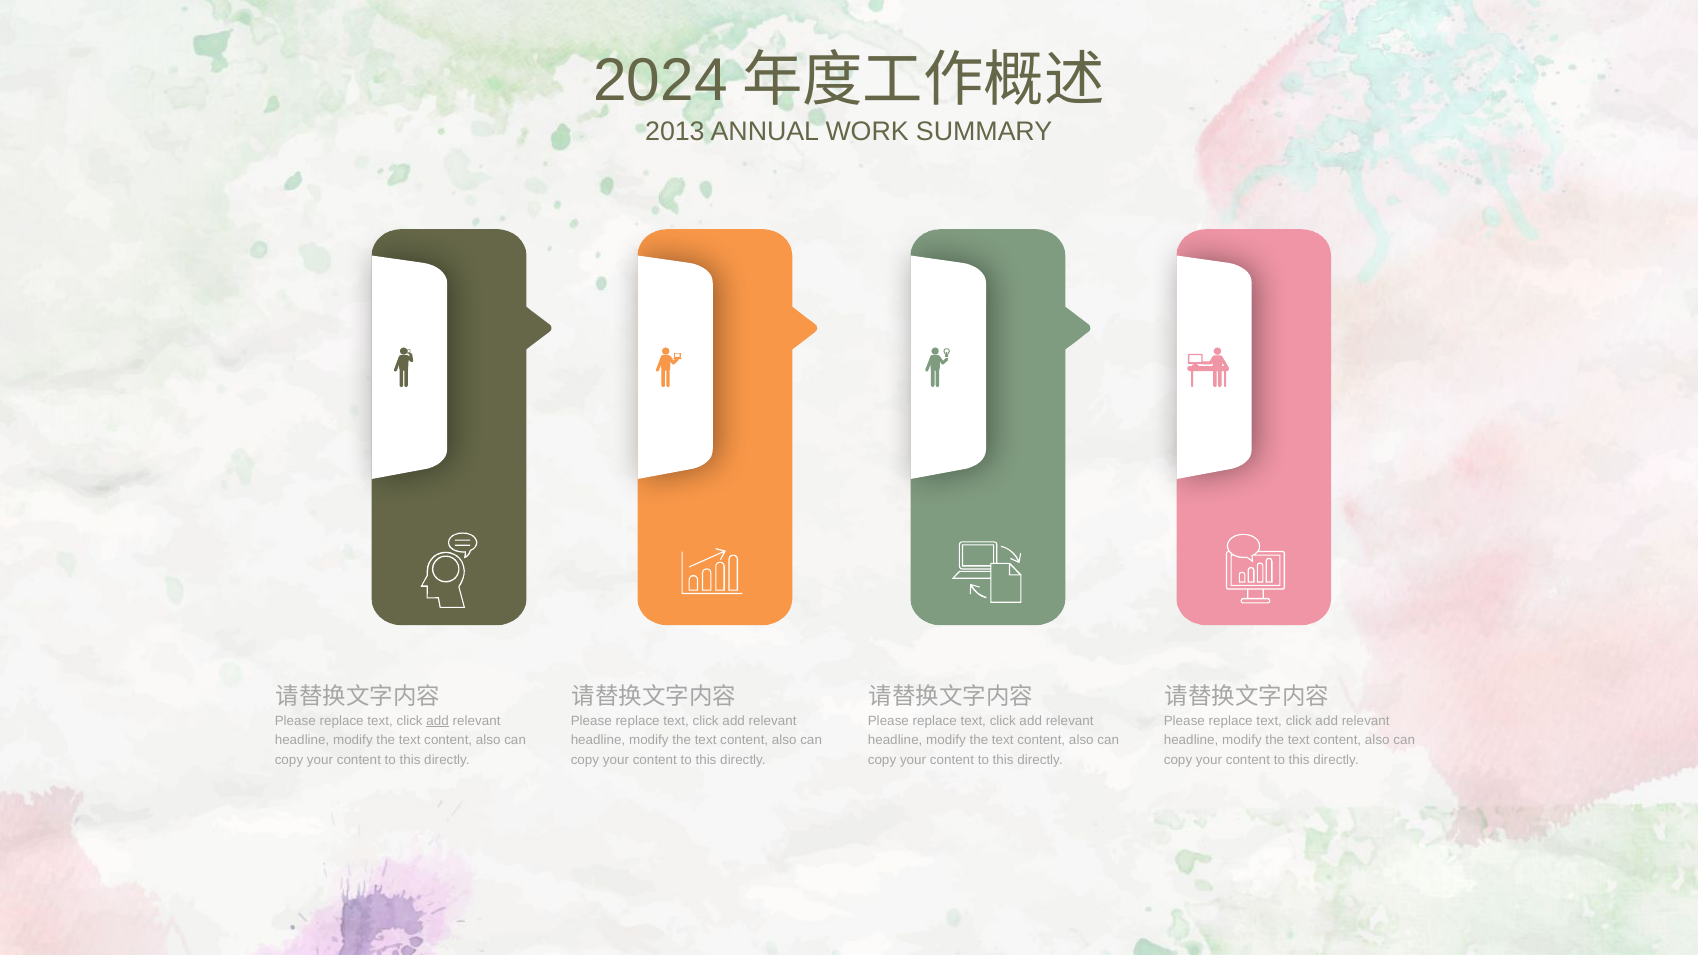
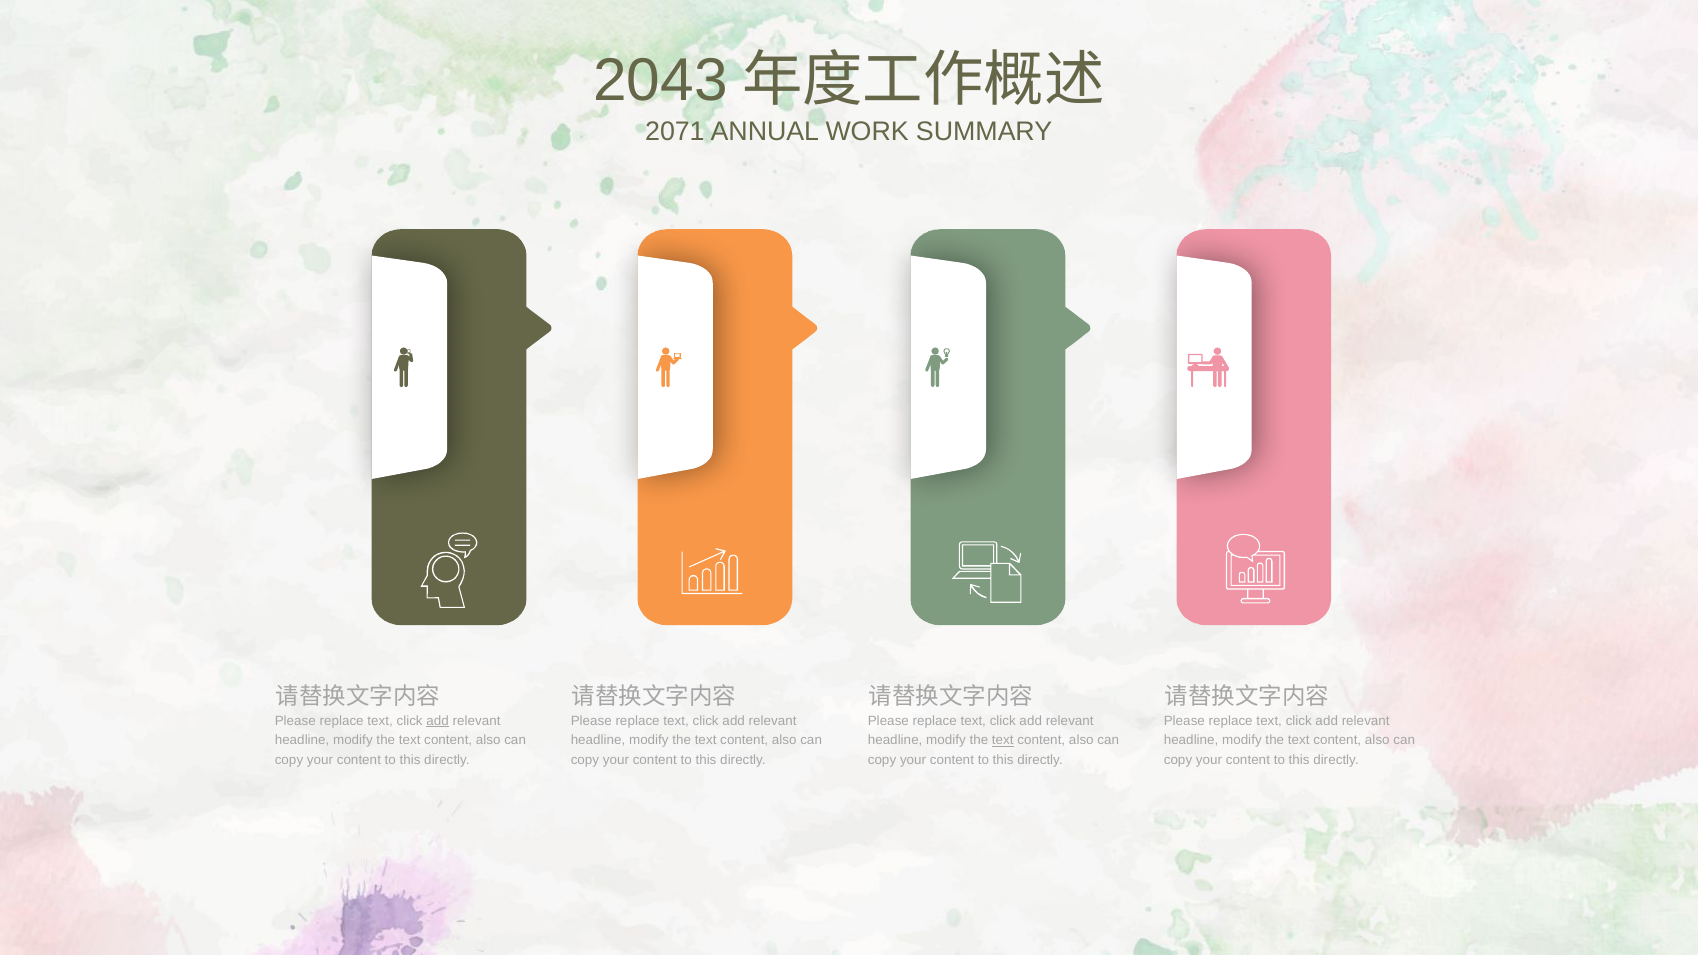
2024: 2024 -> 2043 (661, 80)
2013: 2013 -> 2071 (675, 132)
text underline: none -> present (1003, 740)
